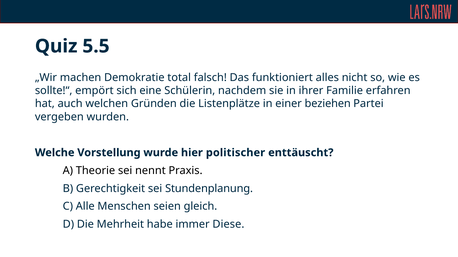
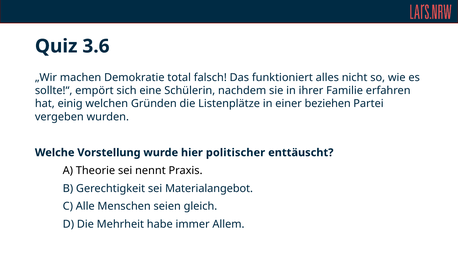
5.5: 5.5 -> 3.6 (96, 46)
auch: auch -> einig (70, 104)
Stundenplanung: Stundenplanung -> Materialangebot (209, 189)
Diese: Diese -> Allem (228, 225)
